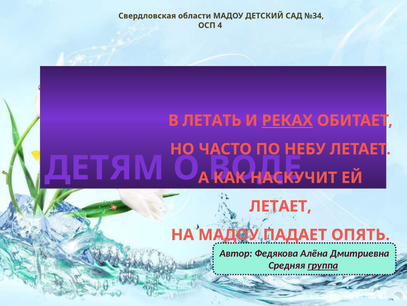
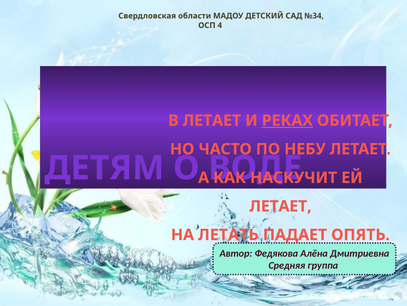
В ЛЕТАТЬ: ЛЕТАТЬ -> ЛЕТАЕТ (212, 120)
НА МАДОУ: МАДОУ -> ЛЕТАТЬ (228, 234)
группа underline: present -> none (323, 265)
